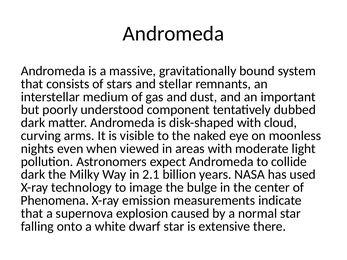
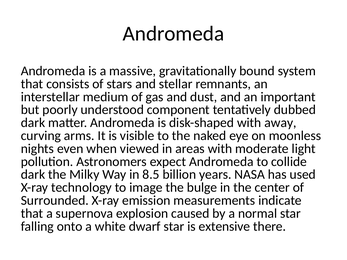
cloud: cloud -> away (280, 123)
2.1: 2.1 -> 8.5 (151, 175)
Phenomena: Phenomena -> Surrounded (55, 201)
